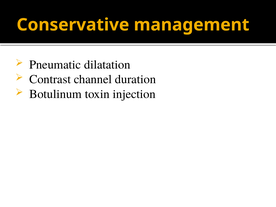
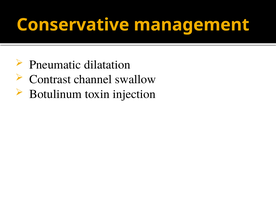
duration: duration -> swallow (135, 79)
